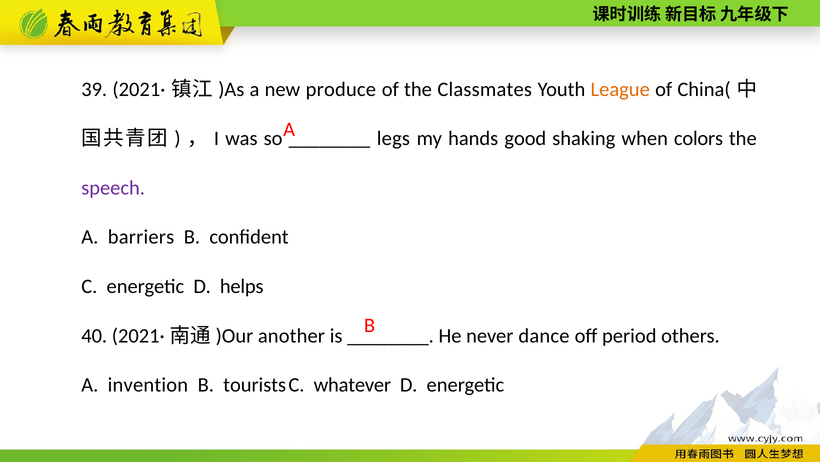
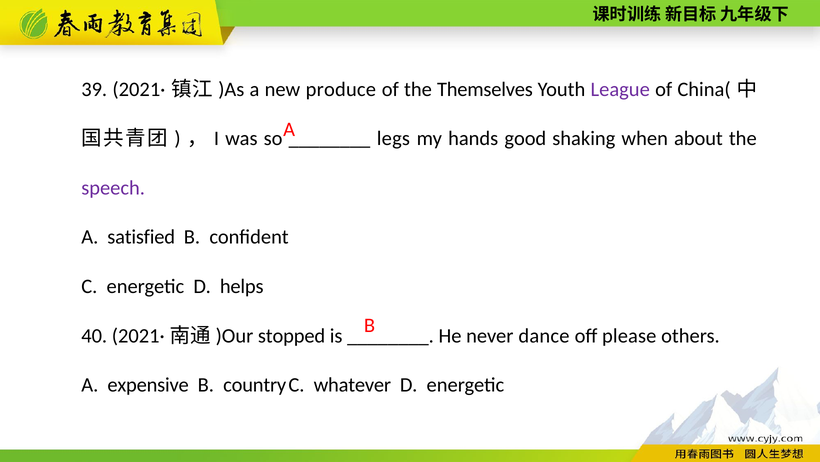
Classmates: Classmates -> Themselves (485, 89)
League colour: orange -> purple (620, 89)
colors: colors -> about (698, 138)
barriers: barriers -> satisfied (141, 237)
another: another -> stopped (292, 335)
period: period -> please (629, 335)
invention: invention -> expensive (148, 384)
tourists: tourists -> country (255, 384)
